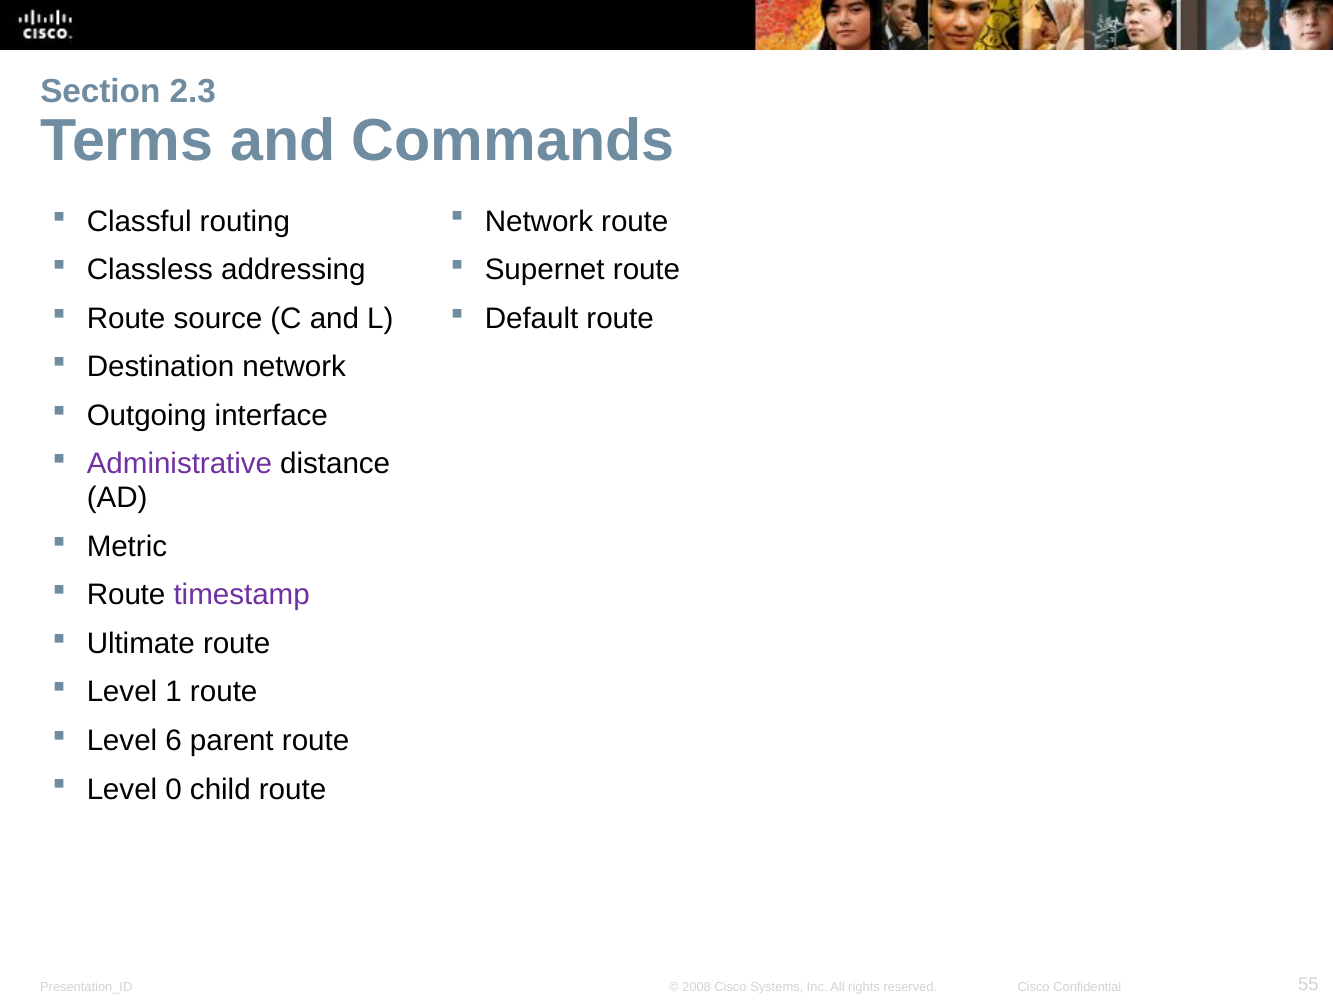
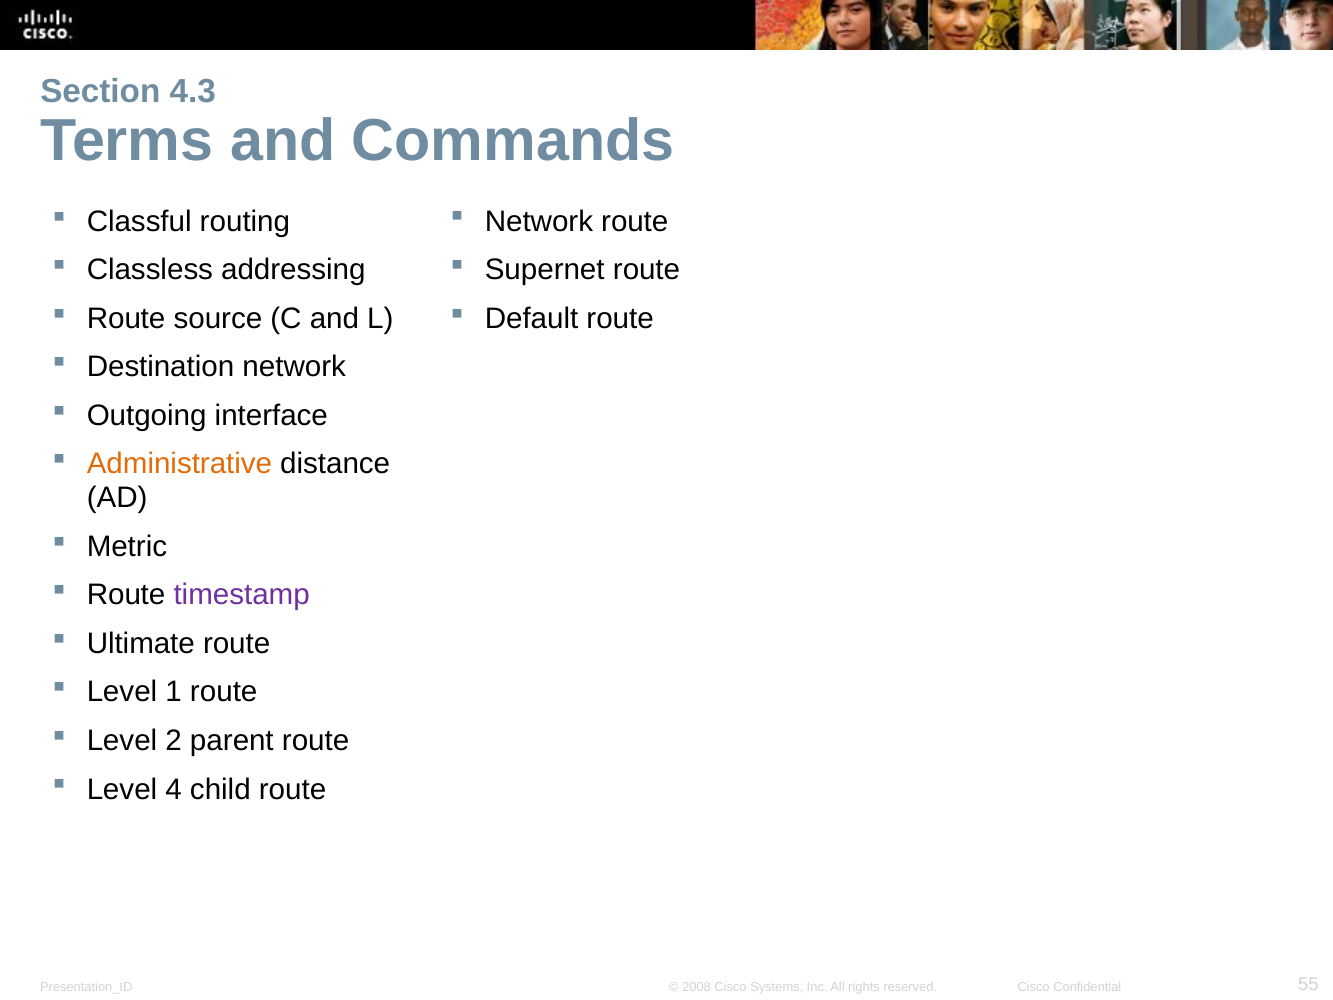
2.3: 2.3 -> 4.3 (193, 91)
Administrative colour: purple -> orange (179, 464)
6: 6 -> 2 (174, 740)
0: 0 -> 4 (174, 789)
